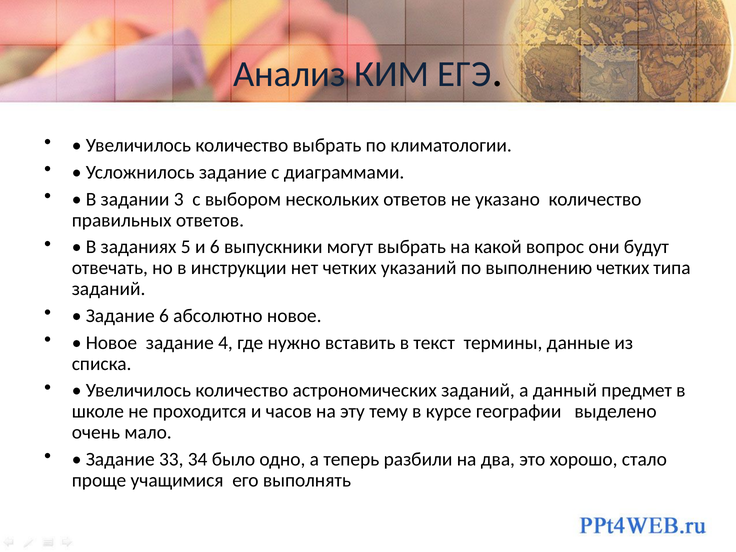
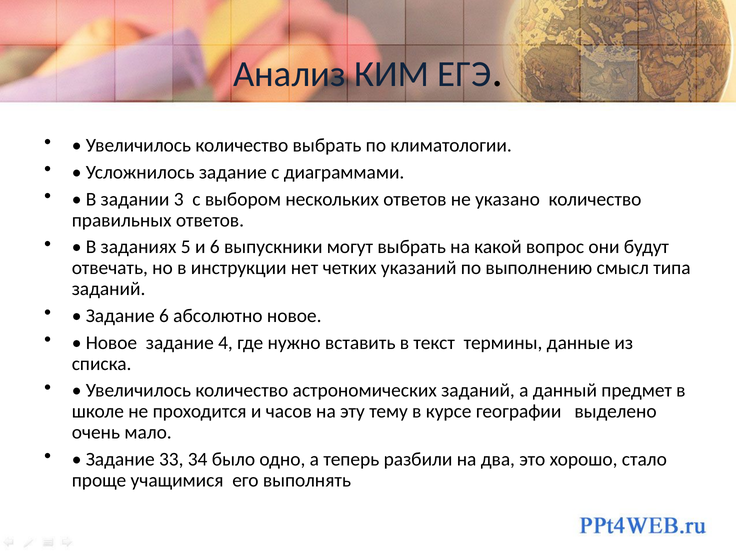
выполнению четких: четких -> смысл (623, 268)
